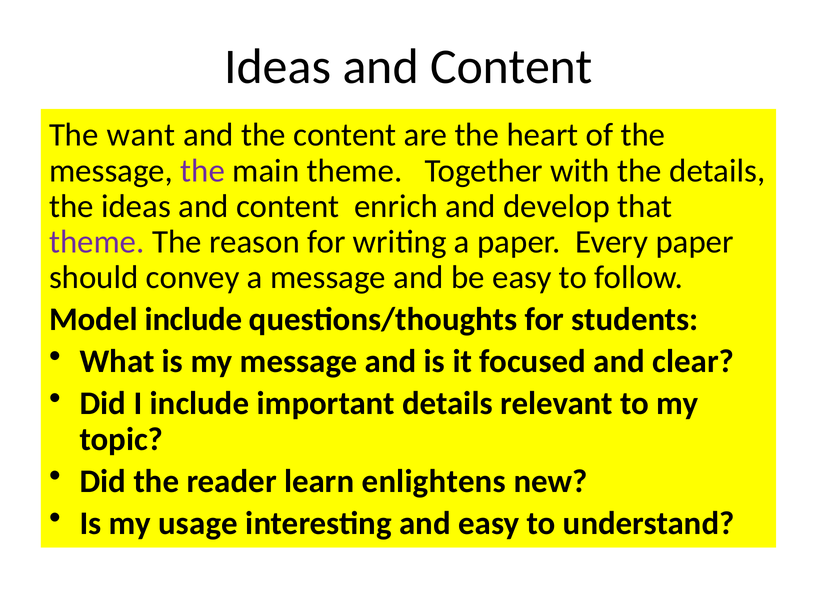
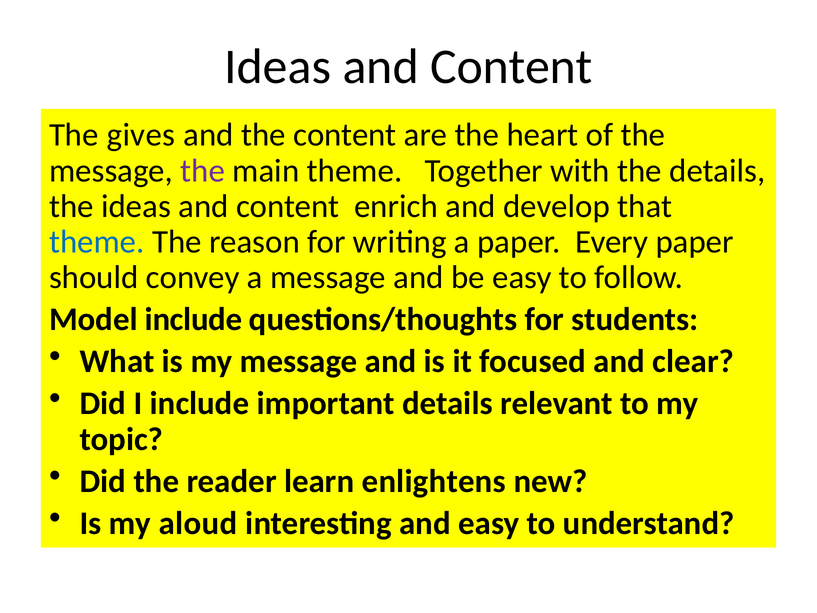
want: want -> gives (141, 135)
theme colour: purple -> blue (97, 242)
usage: usage -> aloud (198, 523)
